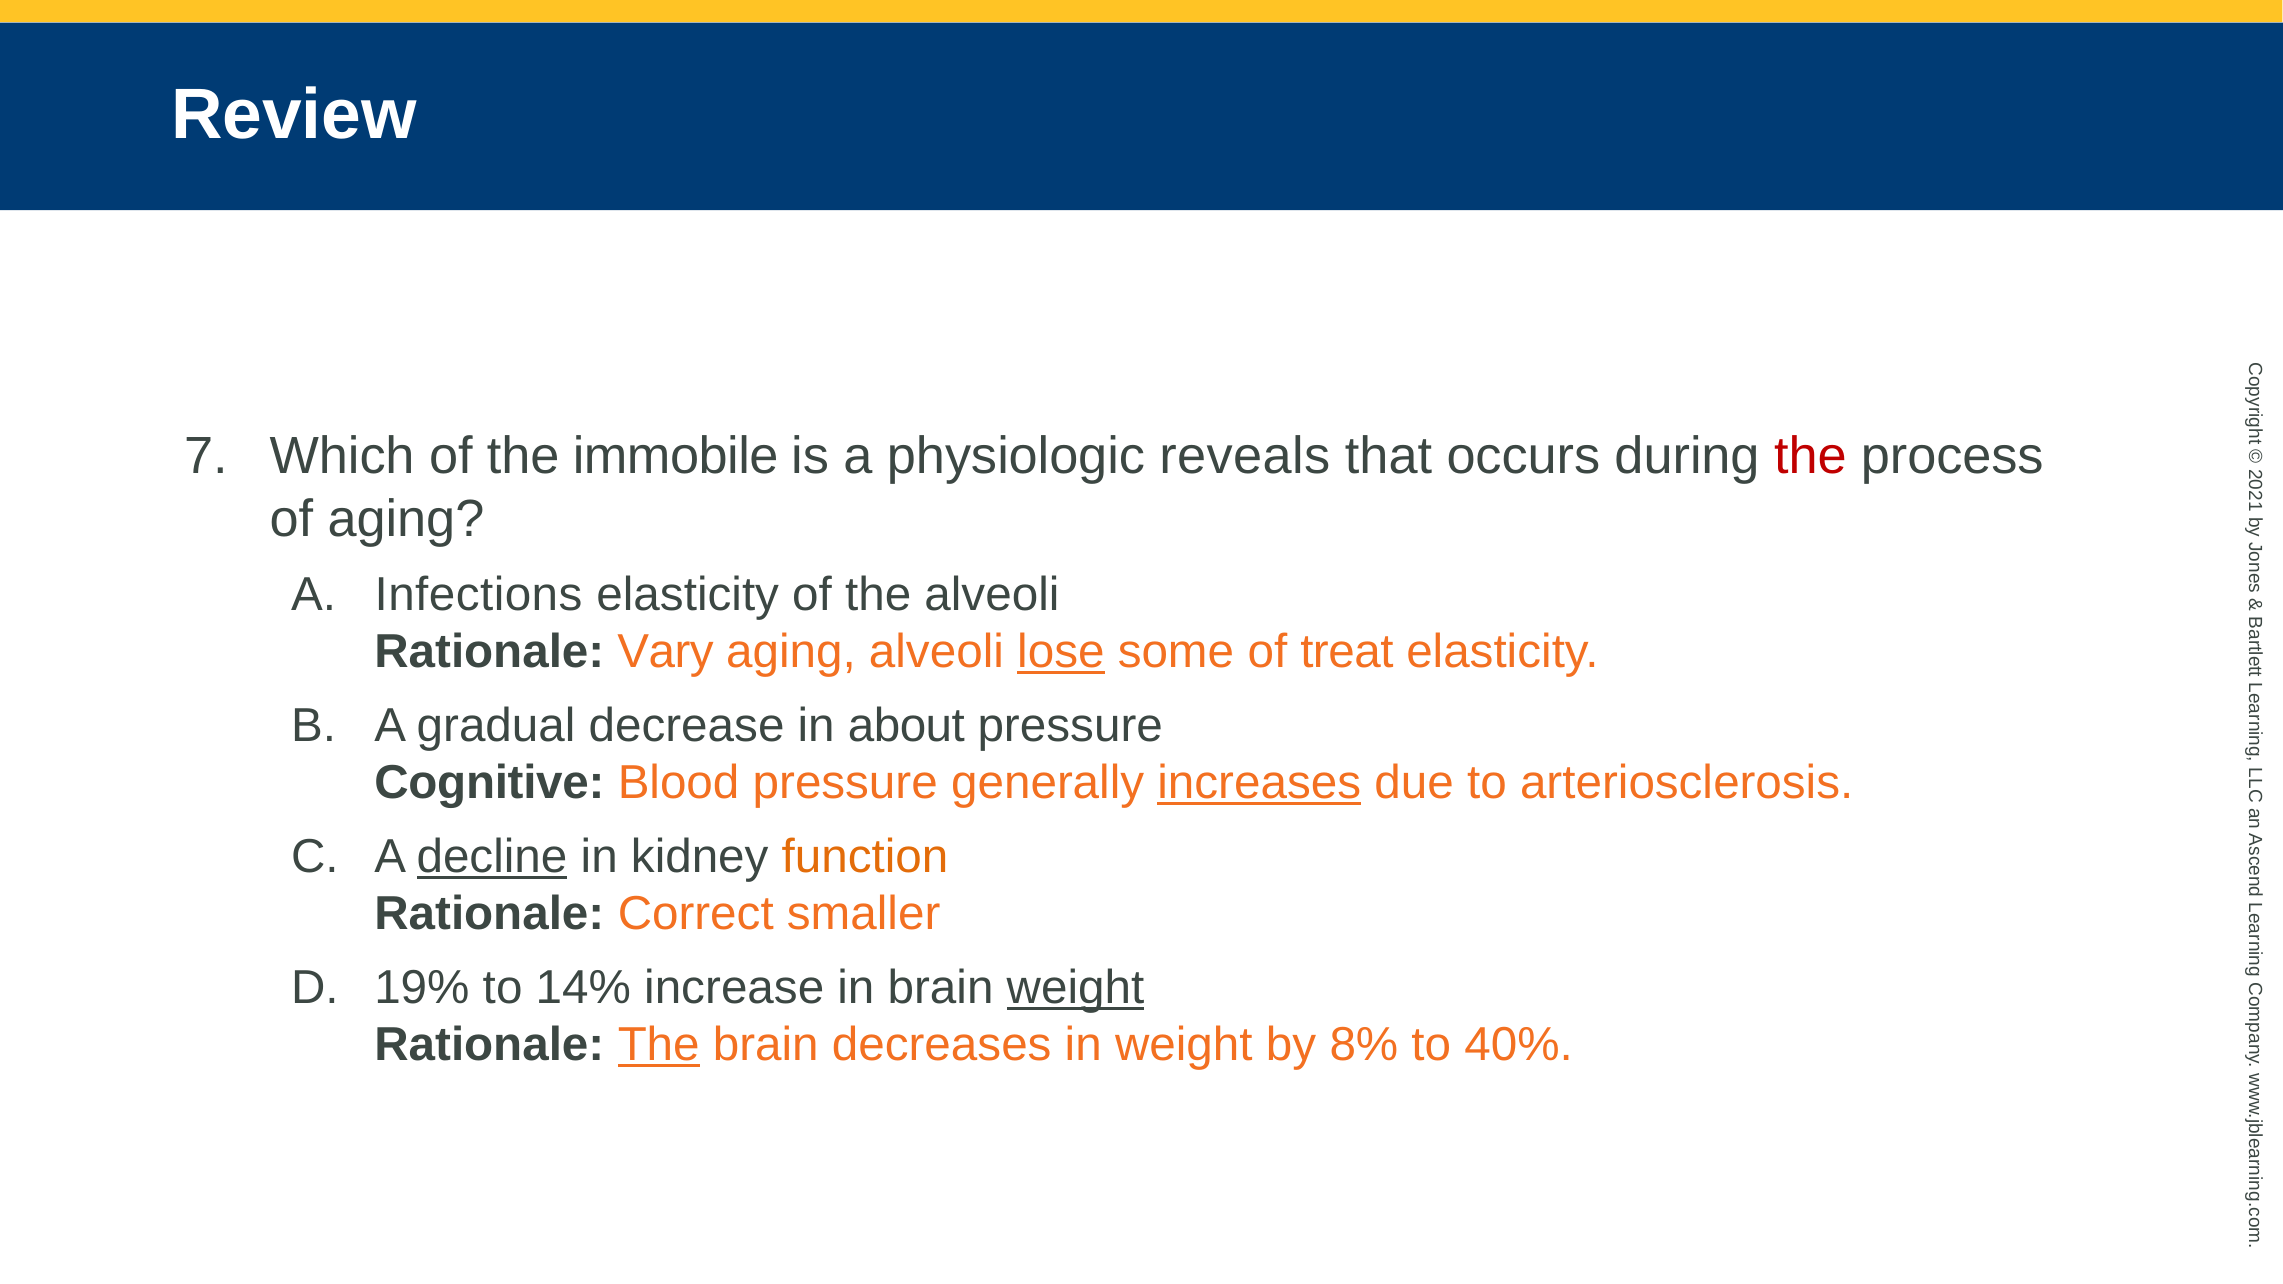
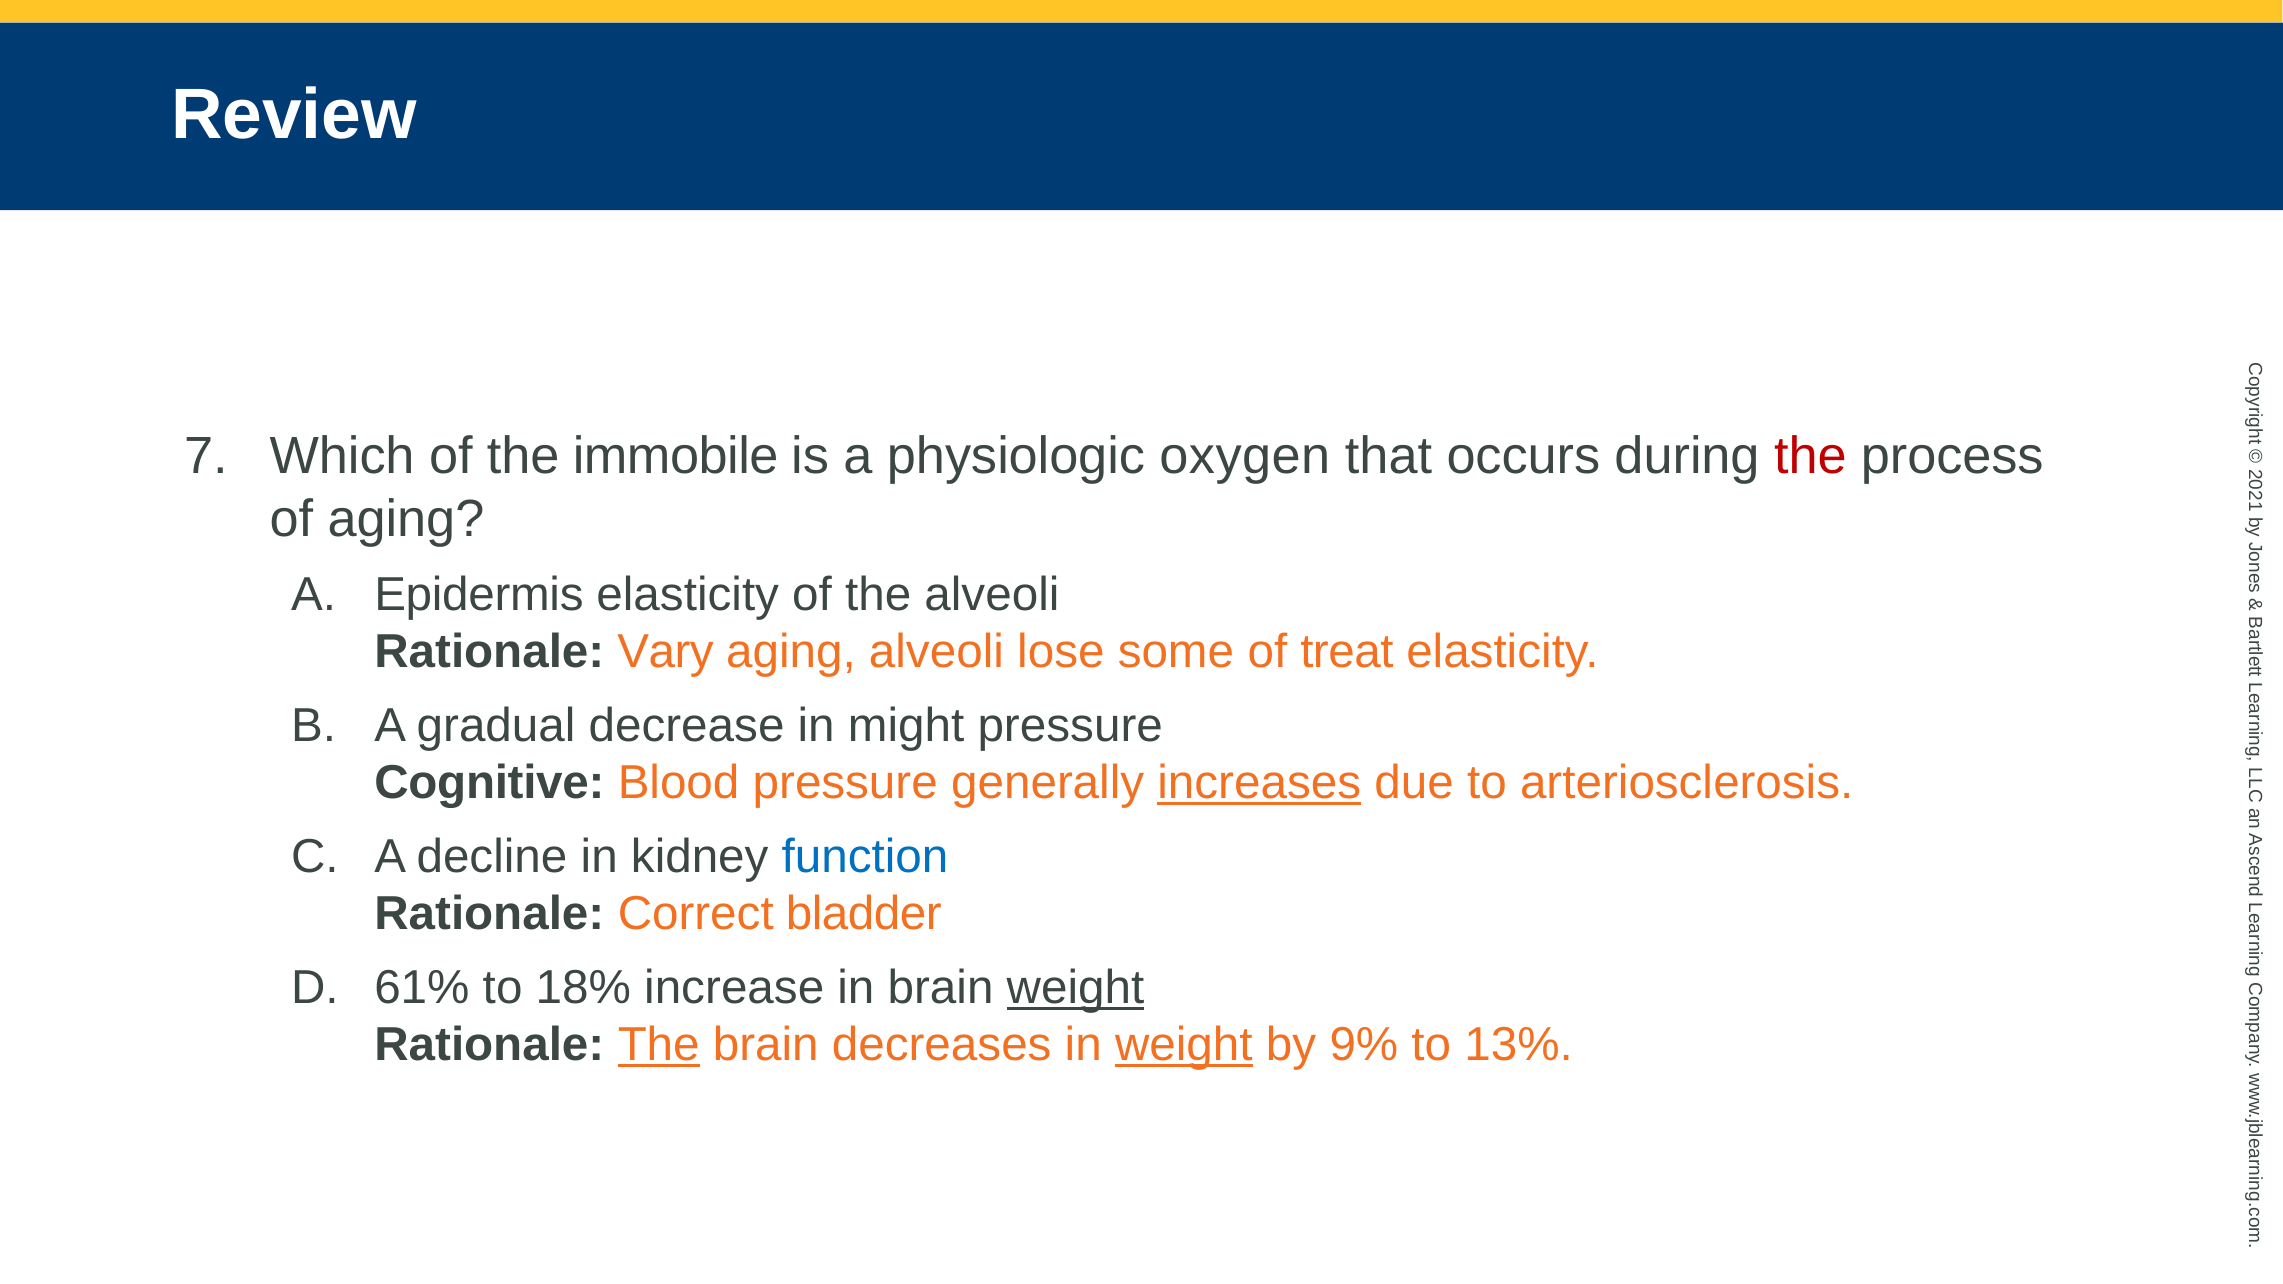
reveals: reveals -> oxygen (1245, 456)
Infections: Infections -> Epidermis (479, 595)
lose underline: present -> none (1061, 652)
about: about -> might (906, 726)
decline underline: present -> none (492, 857)
function colour: orange -> blue (865, 857)
smaller: smaller -> bladder (864, 914)
19%: 19% -> 61% (422, 988)
14%: 14% -> 18% (583, 988)
weight underline: none -> present (1184, 1045)
8%: 8% -> 9% (1364, 1045)
40%: 40% -> 13% (1519, 1045)
